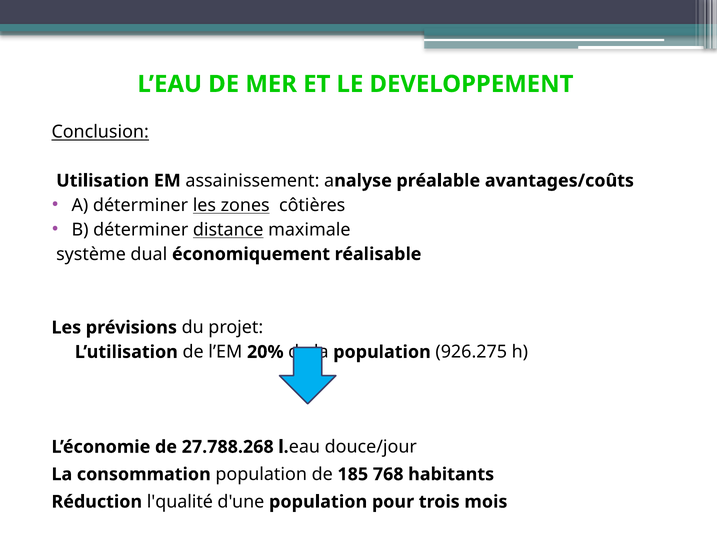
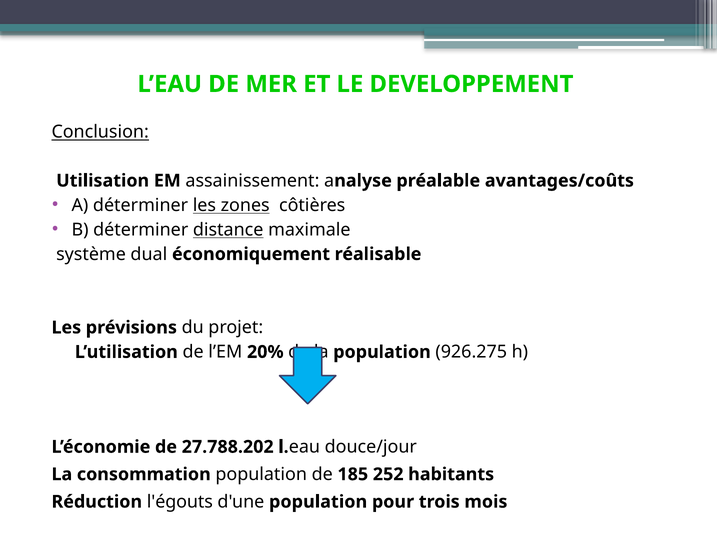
27.788.268: 27.788.268 -> 27.788.202 (228, 447)
768: 768 -> 252 (388, 475)
l'qualité: l'qualité -> l'égouts (180, 502)
